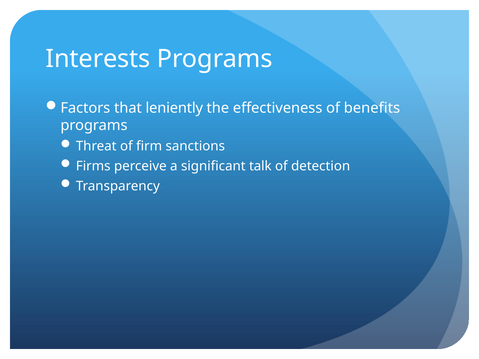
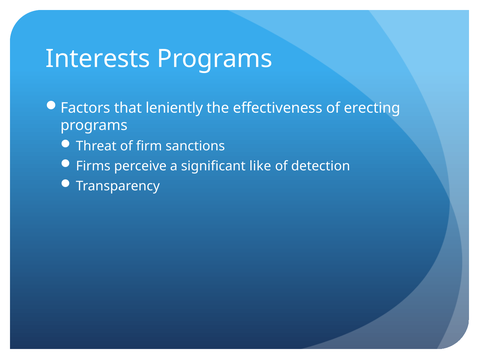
benefits: benefits -> erecting (372, 108)
talk: talk -> like (260, 166)
